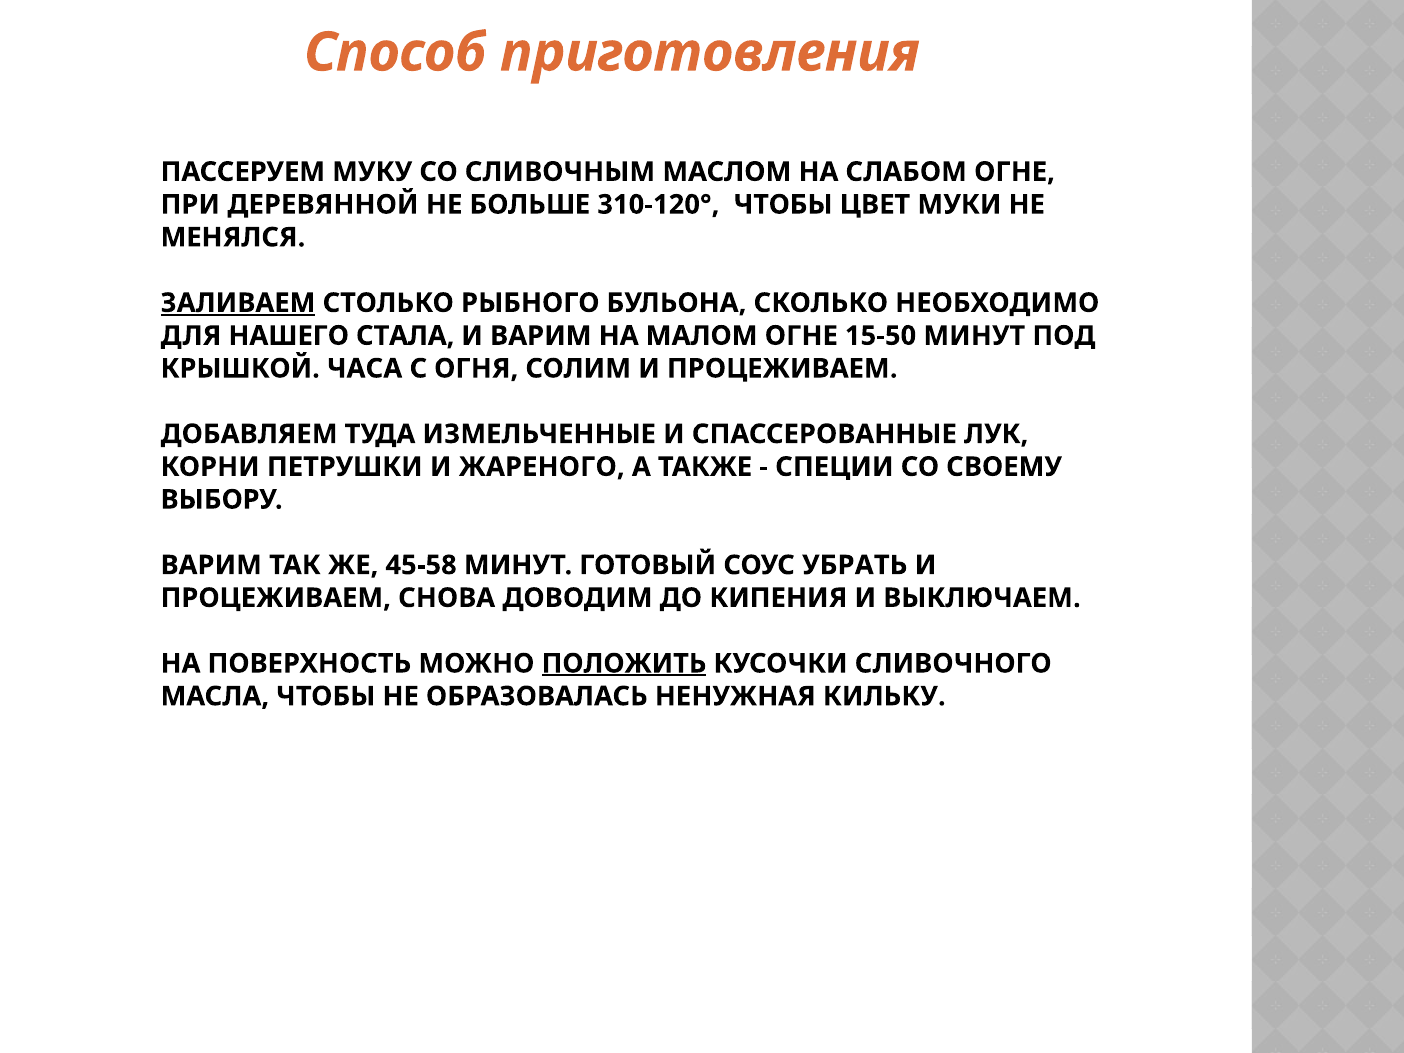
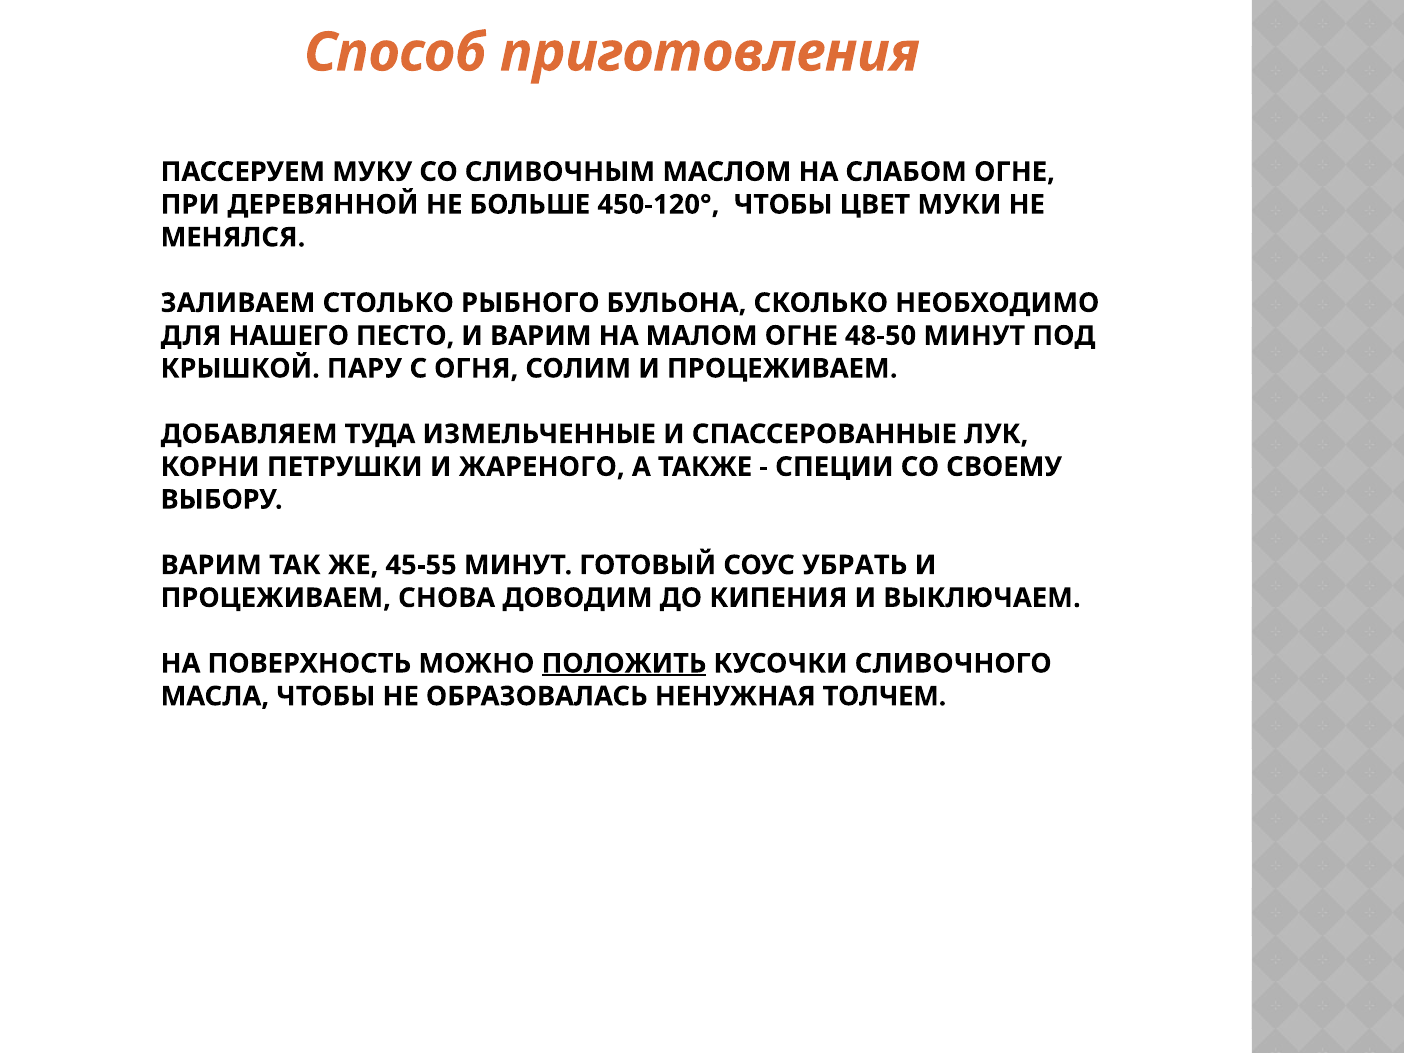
310-120°: 310-120° -> 450-120° (658, 205)
ЗАЛИВАЕМ underline: present -> none (238, 303)
СТАЛА: СТАЛА -> ПЕСТО (405, 336)
15-50: 15-50 -> 48-50 (881, 336)
ЧАСА: ЧАСА -> ПАРУ (364, 369)
45-58: 45-58 -> 45-55 (421, 565)
КИЛЬКУ: КИЛЬКУ -> ТОЛЧЕМ (884, 696)
